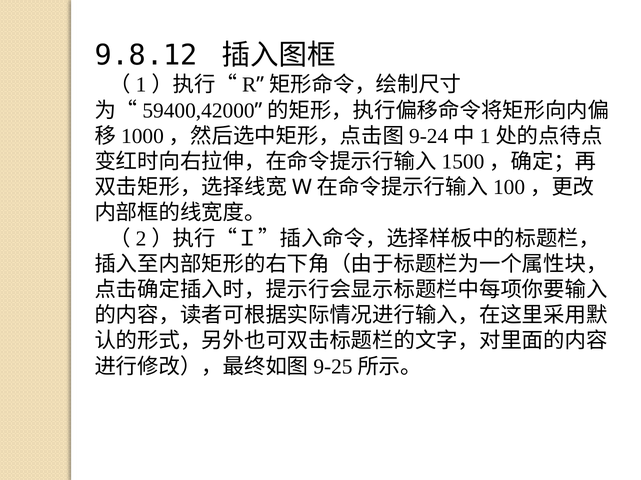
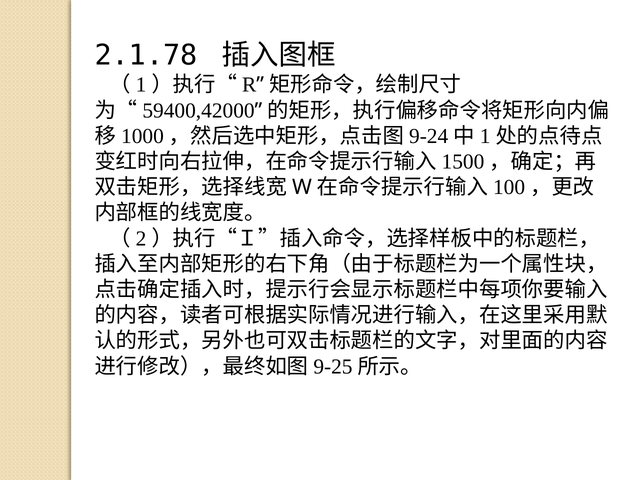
9.8.12: 9.8.12 -> 2.1.78 (146, 56)
